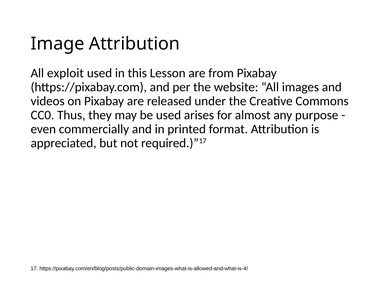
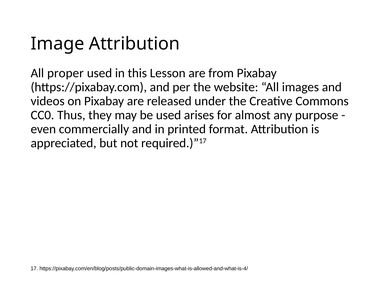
exploit: exploit -> proper (65, 73)
